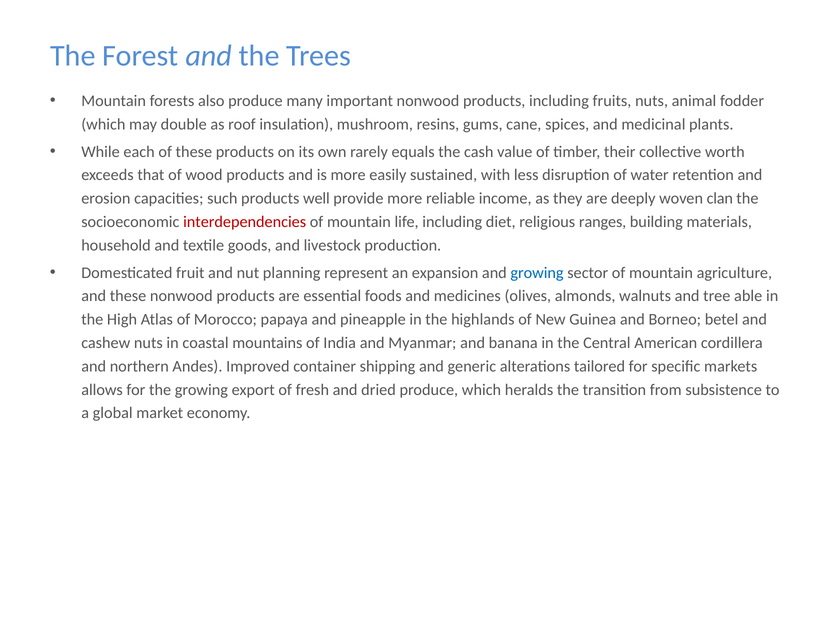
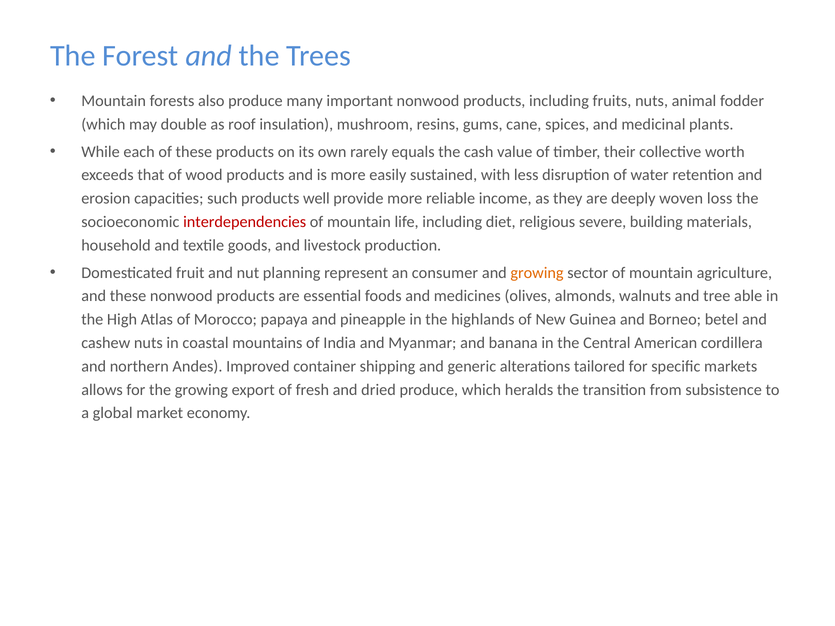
clan: clan -> loss (720, 199)
ranges: ranges -> severe (603, 222)
expansion: expansion -> consumer (445, 273)
growing colour: blue -> orange (537, 273)
